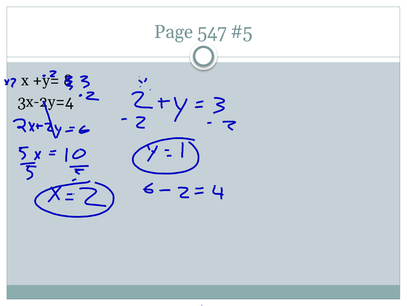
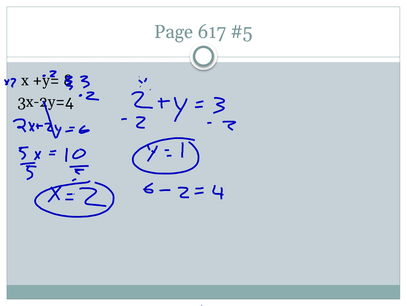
547: 547 -> 617 (212, 32)
